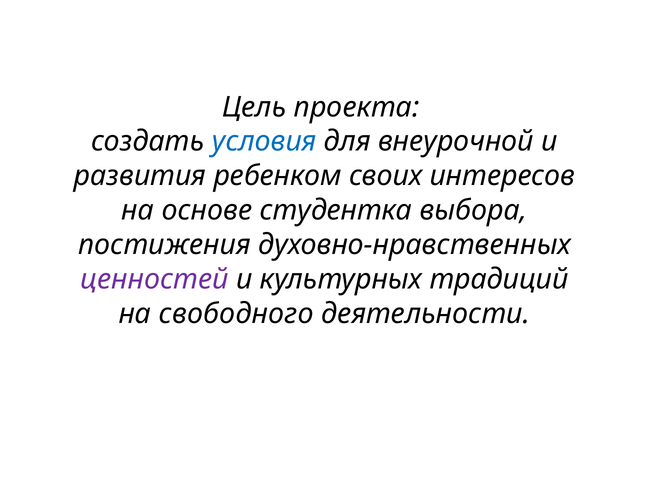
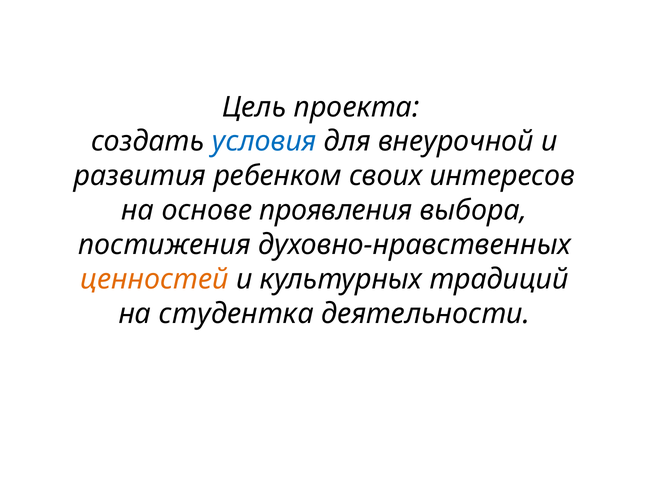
студентка: студентка -> проявления (336, 210)
ценностей colour: purple -> orange (154, 279)
свободного: свободного -> студентка (236, 313)
